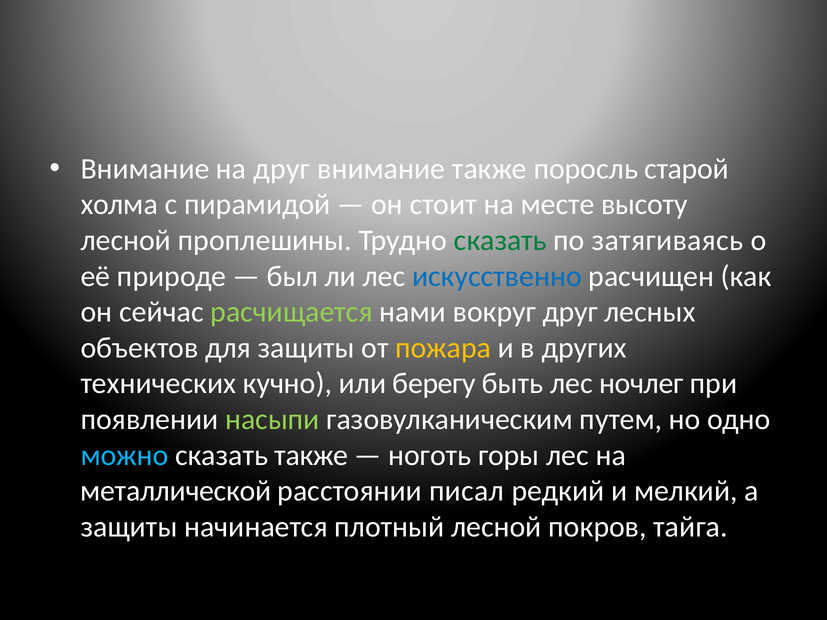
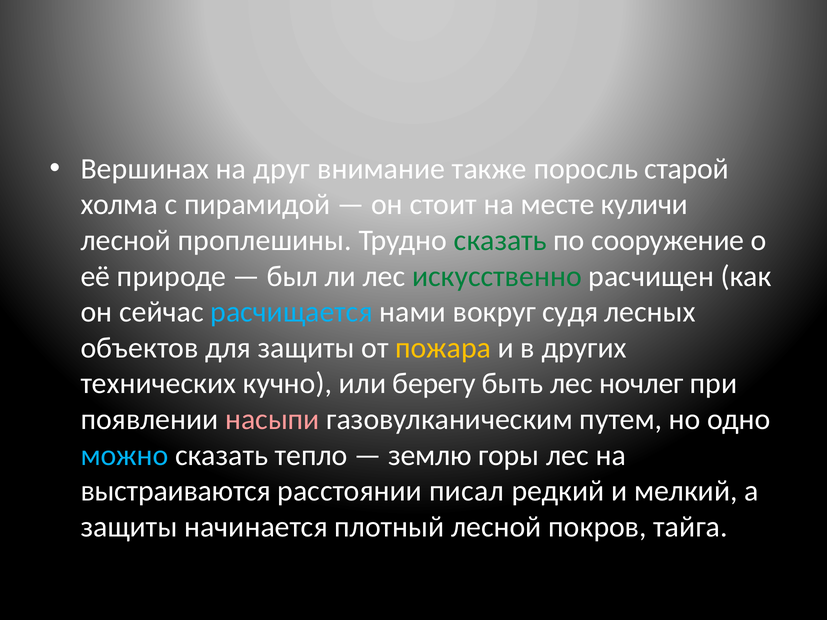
Внимание: Внимание -> Вершинах (145, 169)
высоту: высоту -> куличи (644, 205)
затягиваясь: затягиваясь -> сооружение (668, 240)
искусственно colour: blue -> green (497, 276)
расчищается colour: light green -> light blue (292, 312)
вокруг друг: друг -> судя (570, 312)
насыпи colour: light green -> pink (272, 420)
сказать также: также -> тепло (311, 455)
ноготь: ноготь -> землю (430, 455)
металлической: металлической -> выстраиваются (176, 491)
